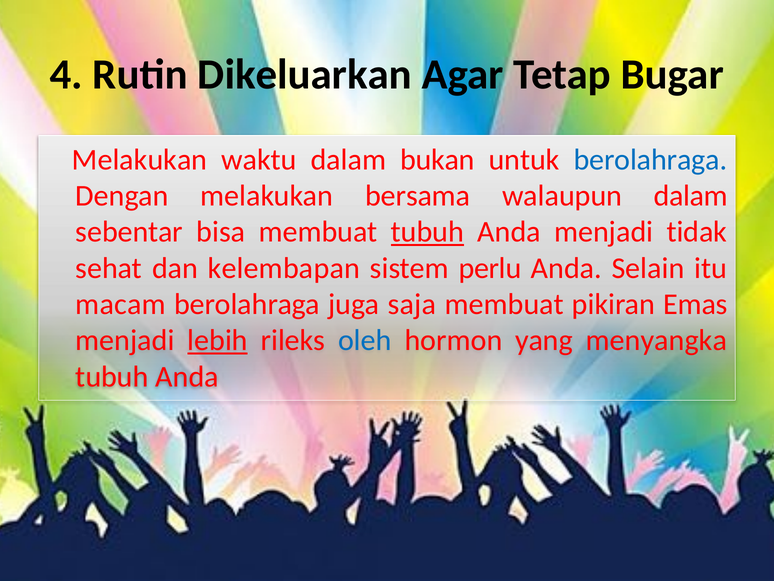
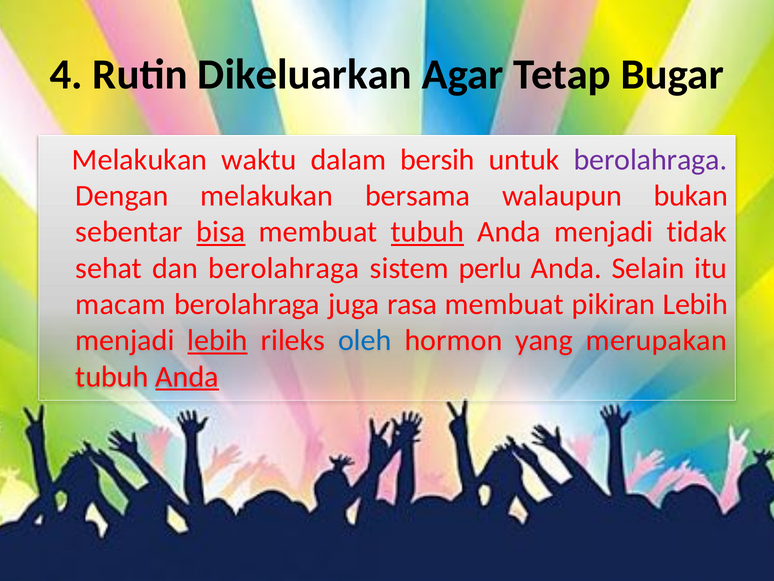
bukan: bukan -> bersih (438, 159)
berolahraga colour: blue -> purple (650, 159)
walaupun dalam: dalam -> bukan (691, 196)
bisa underline: none -> present (221, 232)
dan kelembapan: kelembapan -> berolahraga (284, 268)
saja: saja -> rasa (412, 304)
pikiran Emas: Emas -> Lebih (695, 304)
menyangka: menyangka -> merupakan (656, 340)
Anda underline: none -> present (187, 376)
